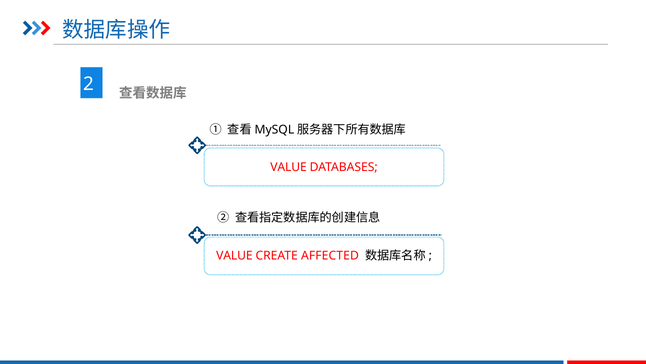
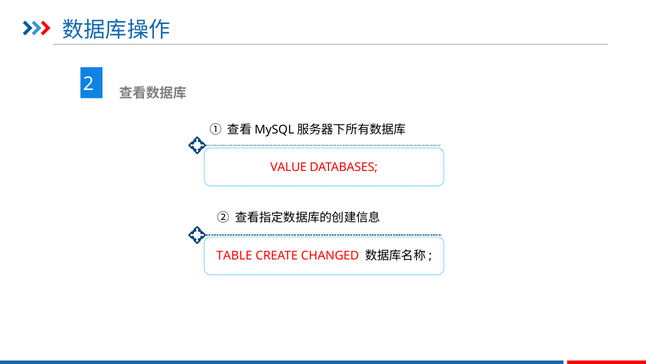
VALUE: VALUE -> TABLE (234, 255)
AFFECTED: AFFECTED -> CHANGED (330, 255)
